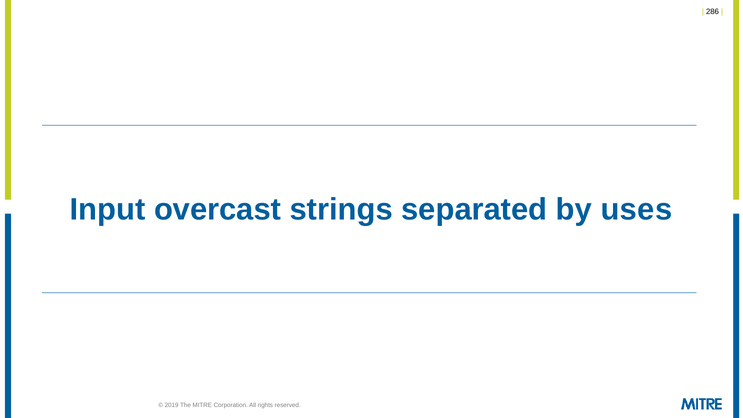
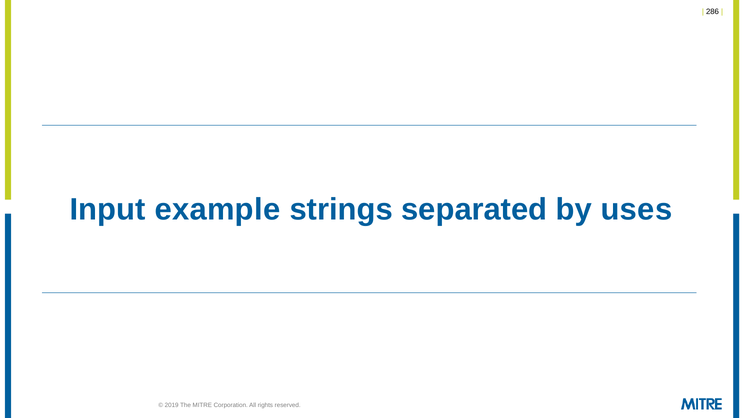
overcast: overcast -> example (217, 209)
